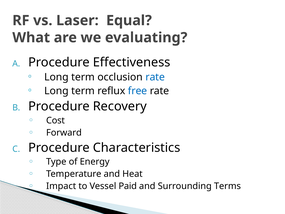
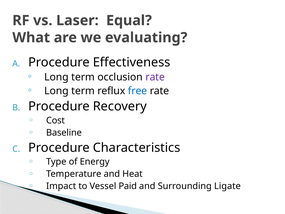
rate colour: blue -> purple (155, 77)
Forward: Forward -> Baseline (64, 133)
Terms: Terms -> Ligate (227, 186)
